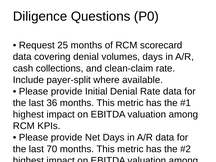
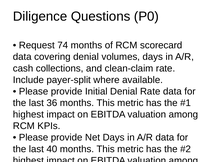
25: 25 -> 74 (63, 45)
70: 70 -> 40 (52, 149)
